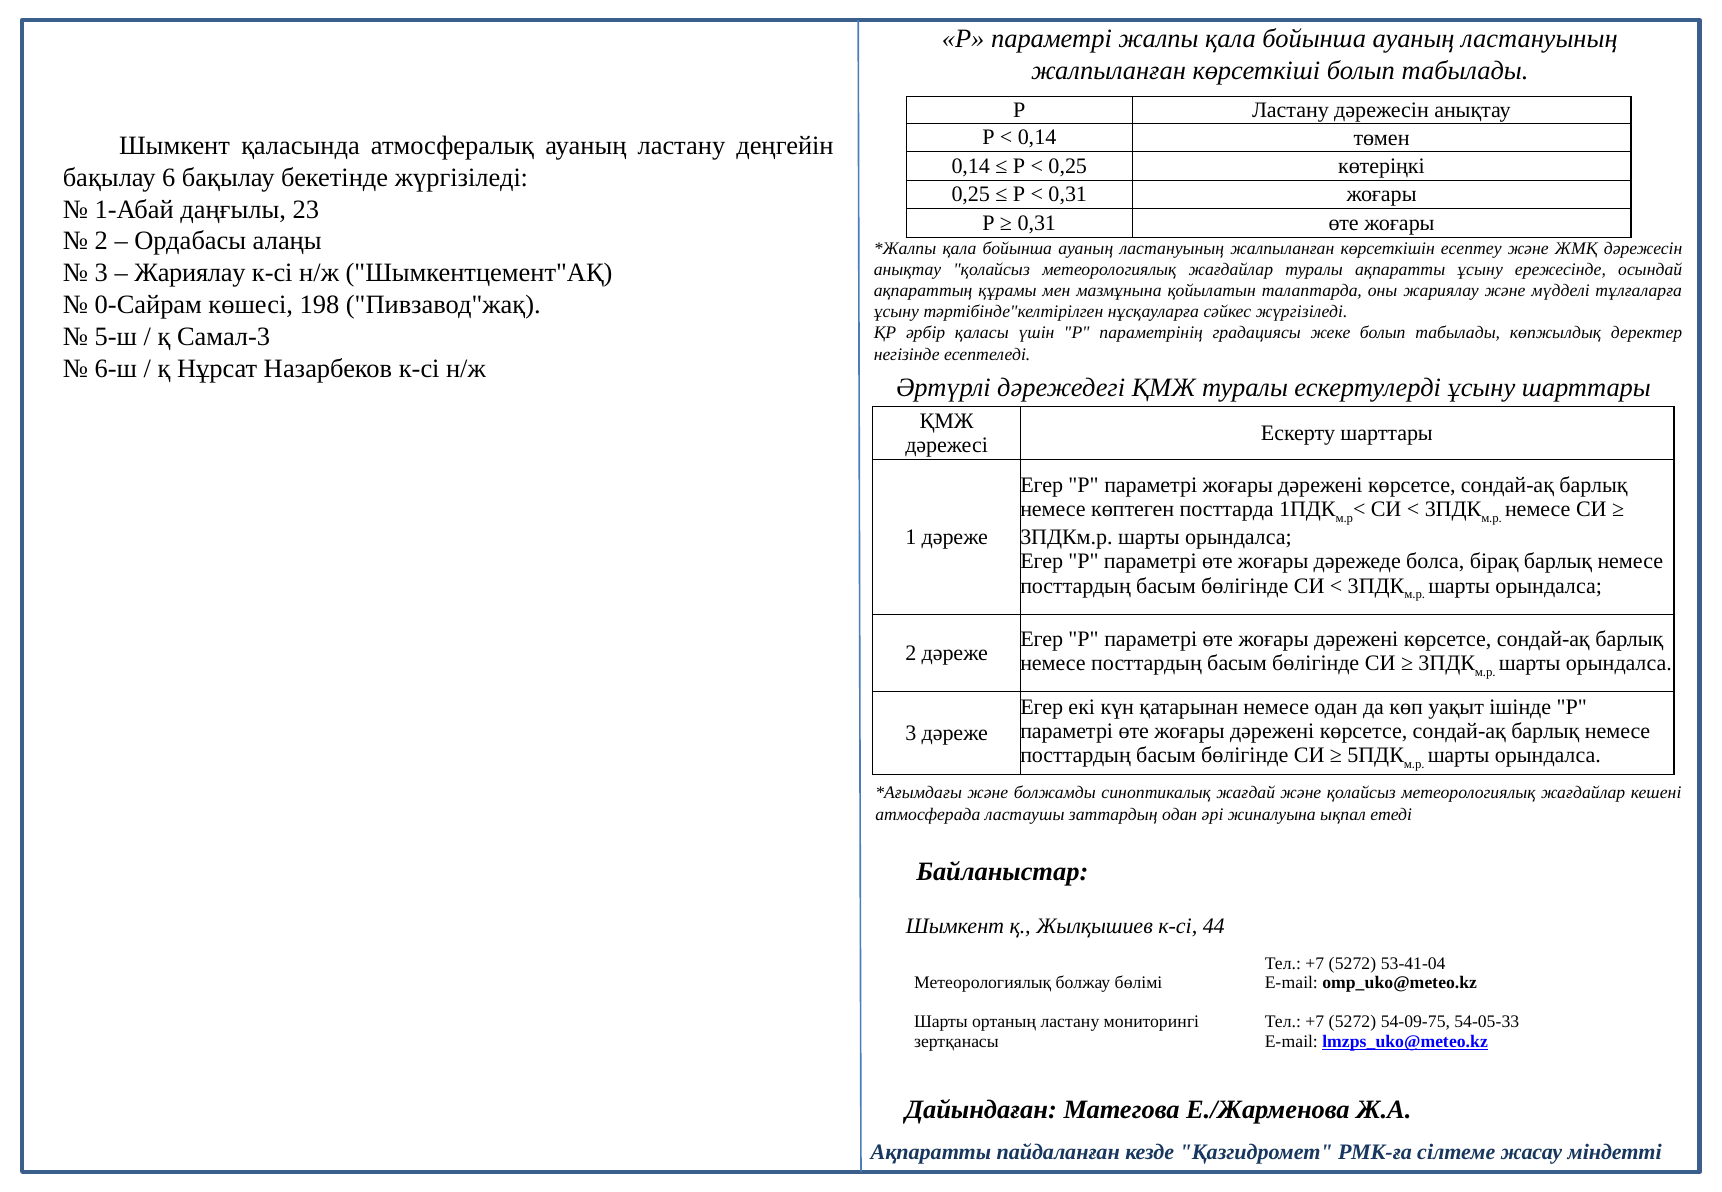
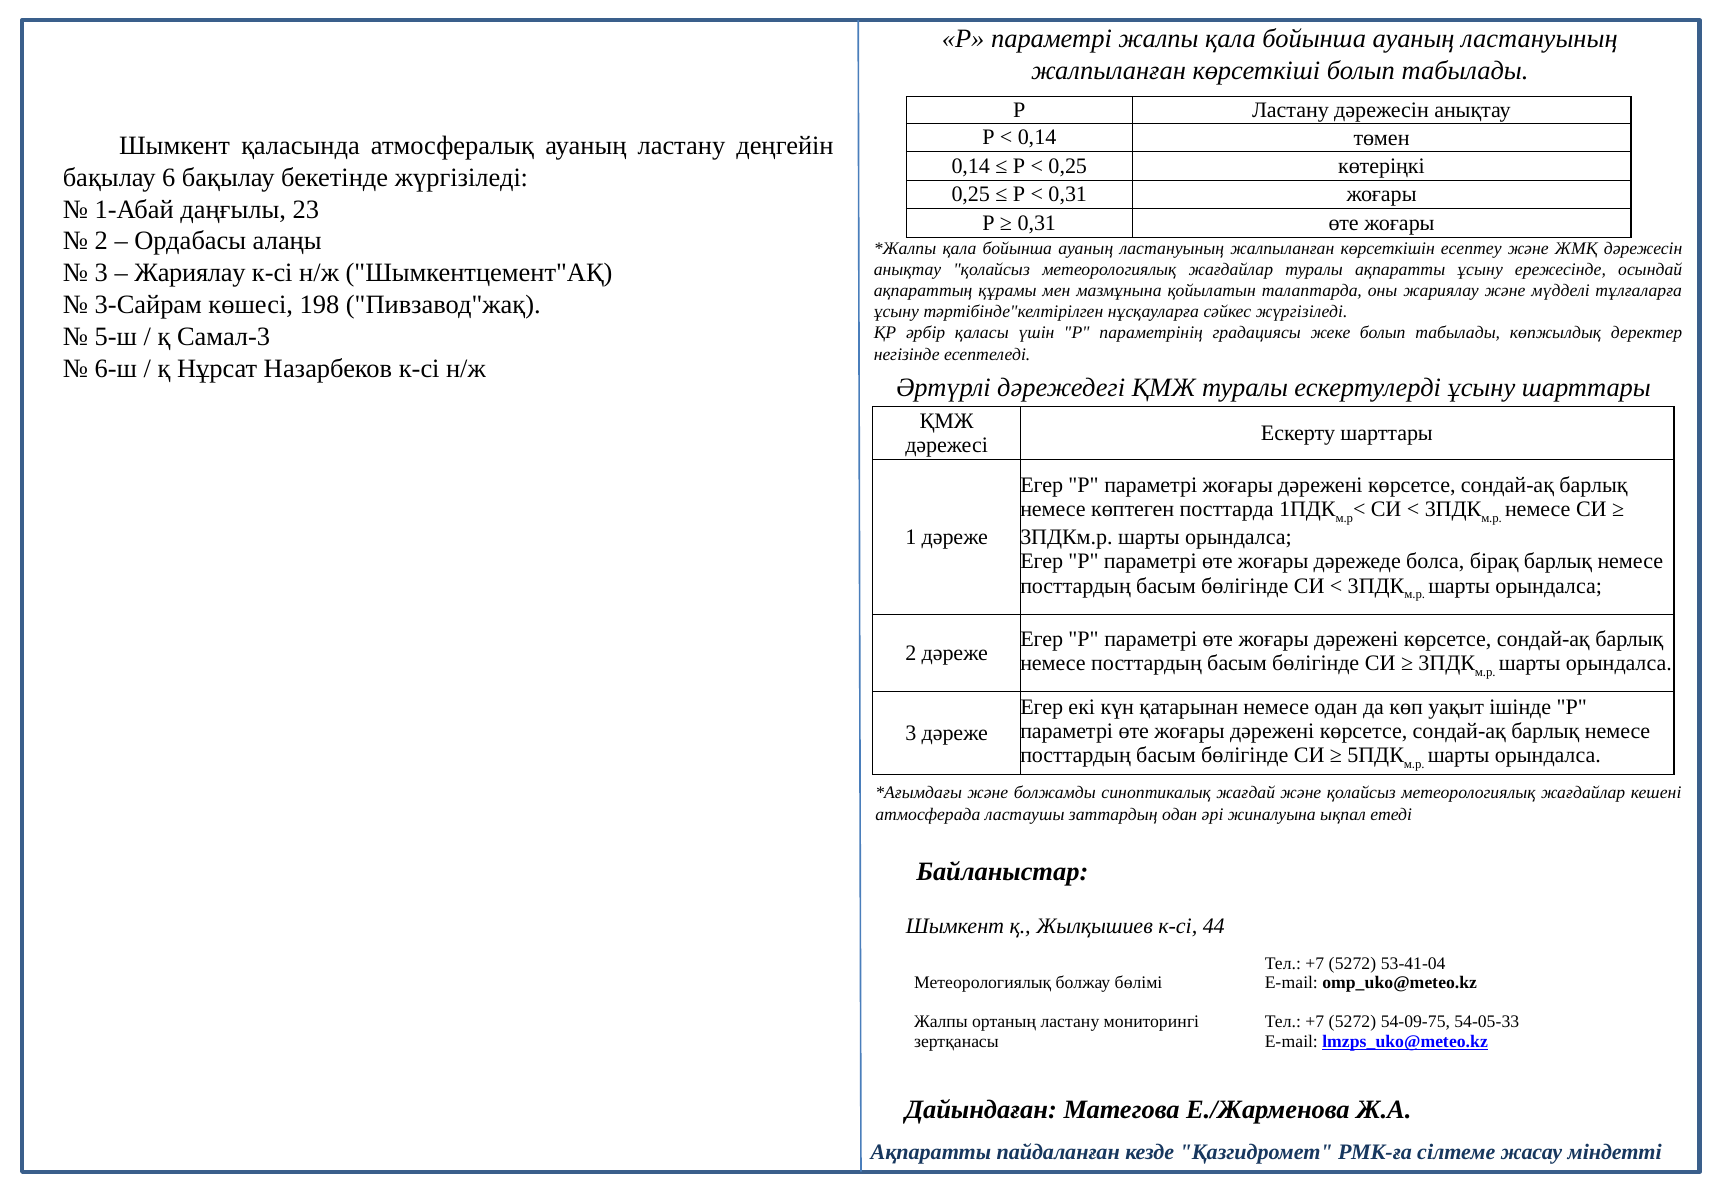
0-Сайрам: 0-Сайрам -> 3-Сайрам (148, 305)
Шарты: Шарты -> Жалпы (941, 1022)
